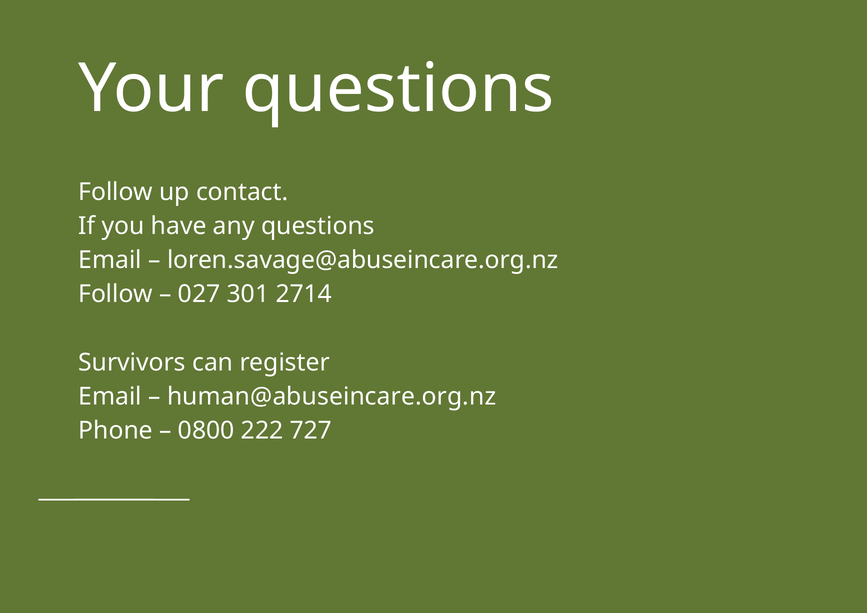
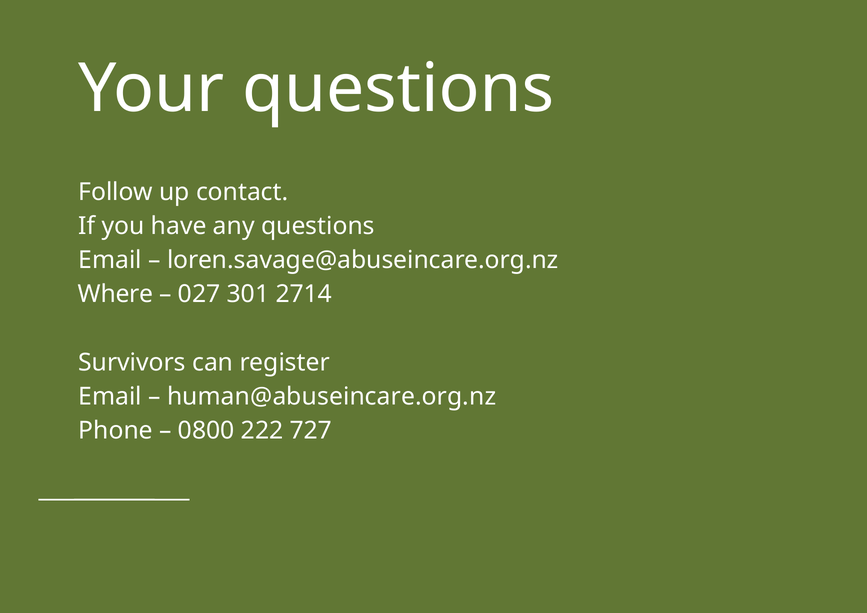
Follow: Follow -> Where (116, 294)
